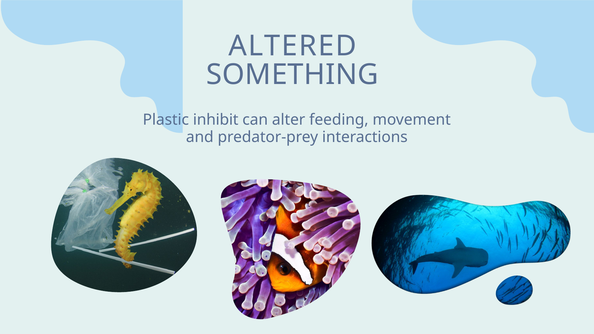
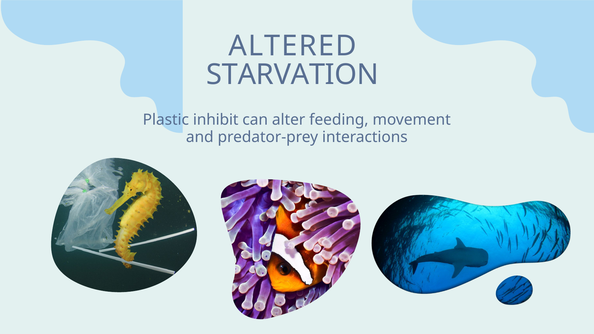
SOMETHING: SOMETHING -> STARVATION (293, 75)
